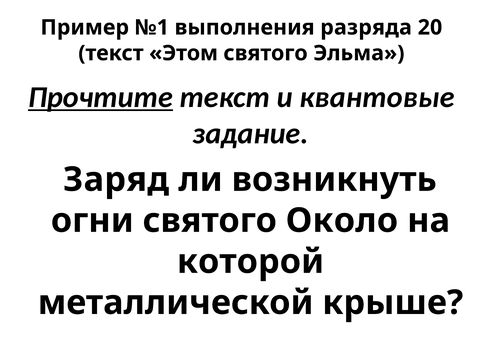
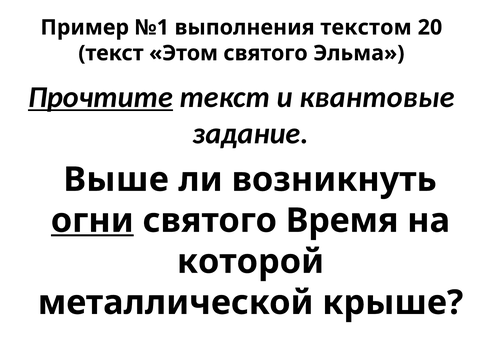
разряда: разряда -> текстом (366, 27)
Заряд: Заряд -> Выше (116, 180)
огни underline: none -> present (92, 221)
Около: Около -> Время (342, 221)
